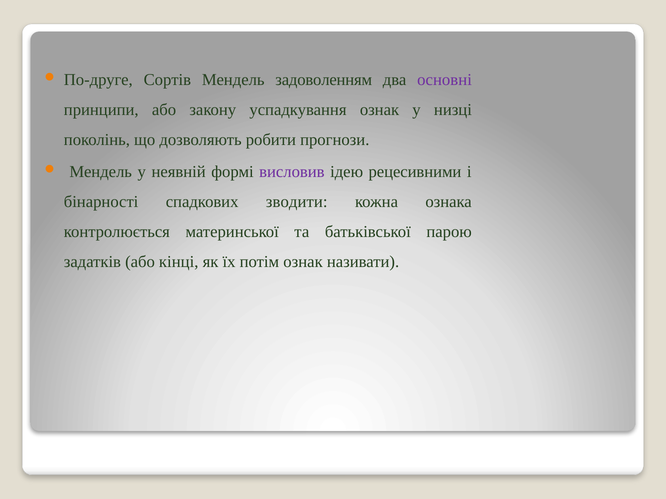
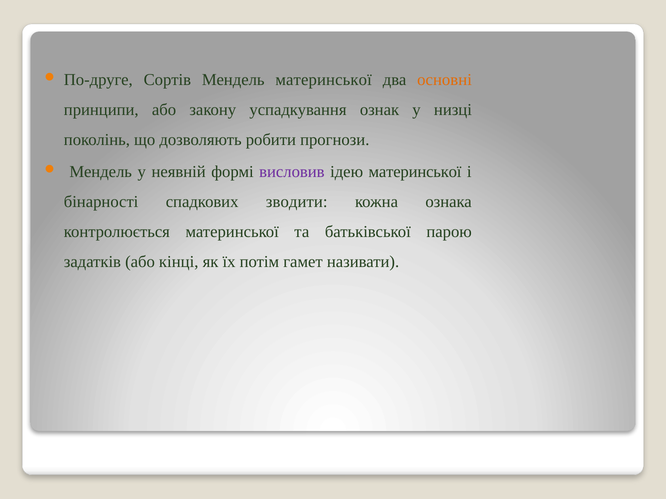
Мендель задоволенням: задоволенням -> материнської (324, 80)
основні colour: purple -> orange (445, 80)
ідею рецесивними: рецесивними -> материнської (415, 172)
потім ознак: ознак -> гамет (303, 262)
